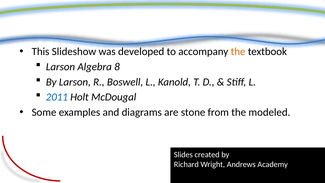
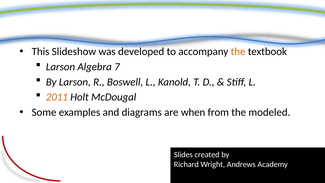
8: 8 -> 7 (117, 67)
2011 colour: blue -> orange (57, 97)
stone: stone -> when (193, 112)
